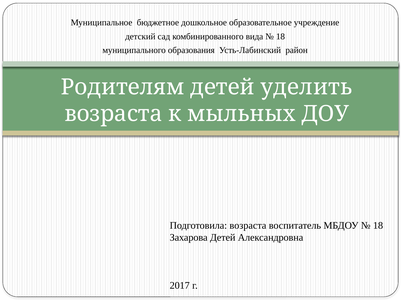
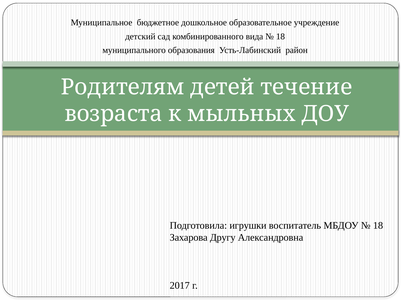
уделить: уделить -> течение (306, 87)
Подготовила возраста: возраста -> игрушки (248, 225)
Захарова Детей: Детей -> Другу (223, 237)
